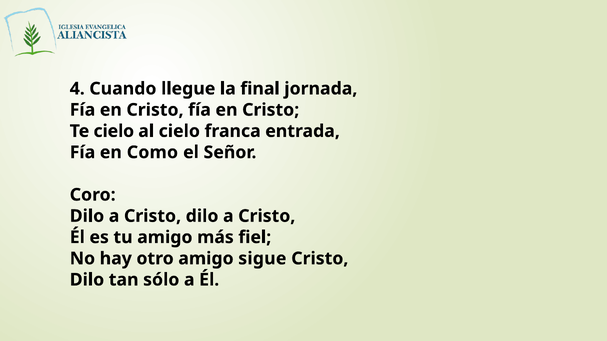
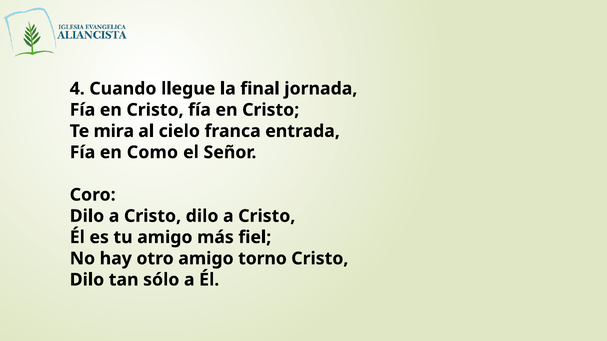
Te cielo: cielo -> mira (114, 131)
sigue: sigue -> torno (263, 259)
